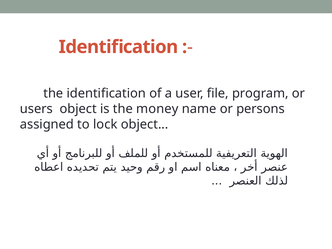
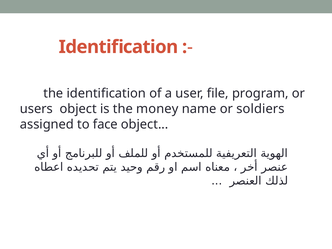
persons: persons -> soldiers (260, 109)
lock: lock -> face (105, 124)
